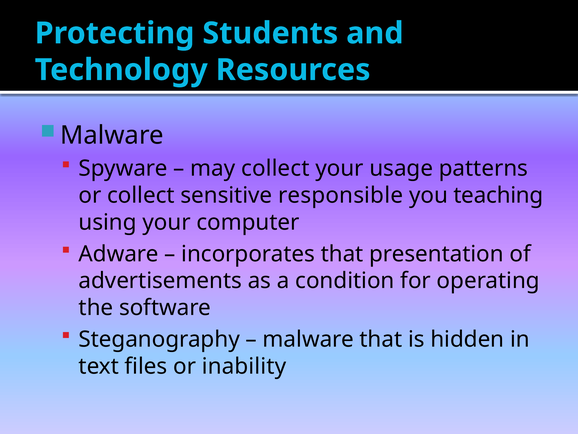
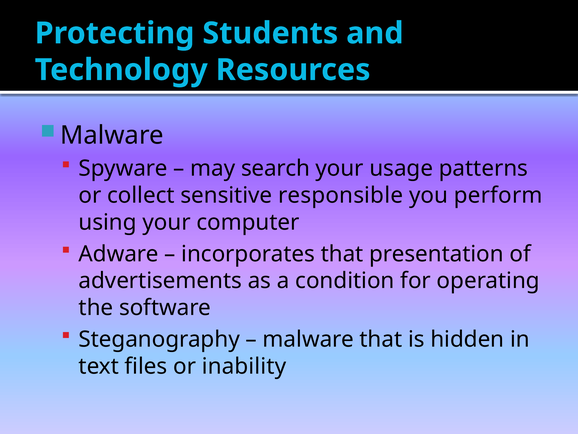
may collect: collect -> search (275, 168)
teaching: teaching -> perform (498, 195)
